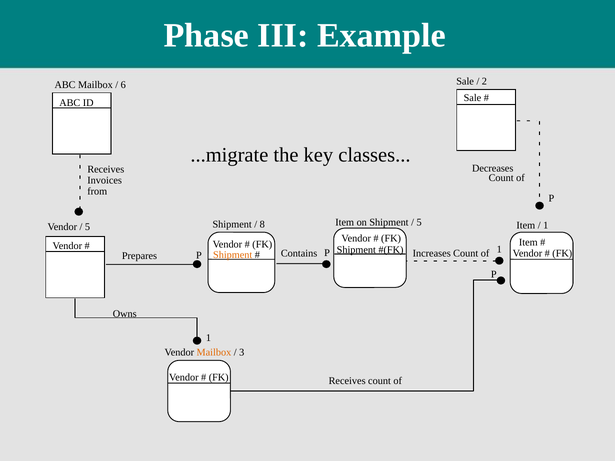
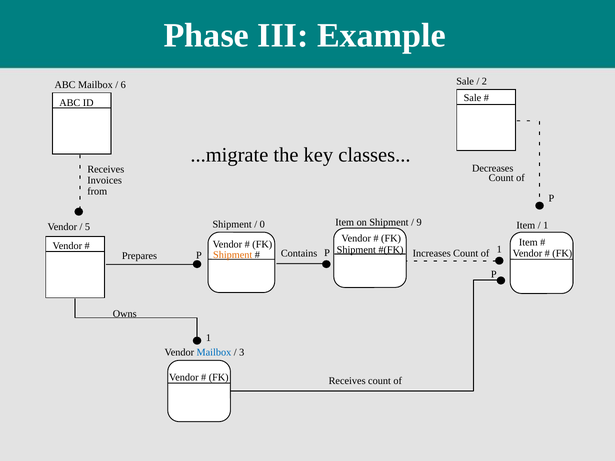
8: 8 -> 0 (262, 224)
5: 5 -> 9 (419, 223)
Mailbox colour: orange -> blue (214, 353)
